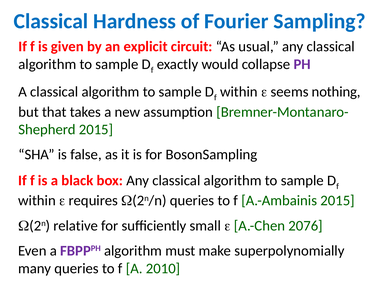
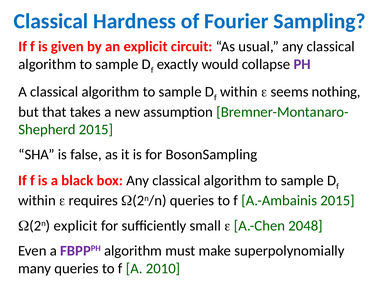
(2n relative: relative -> explicit (76, 226)
2076: 2076 -> 2048 (306, 226)
